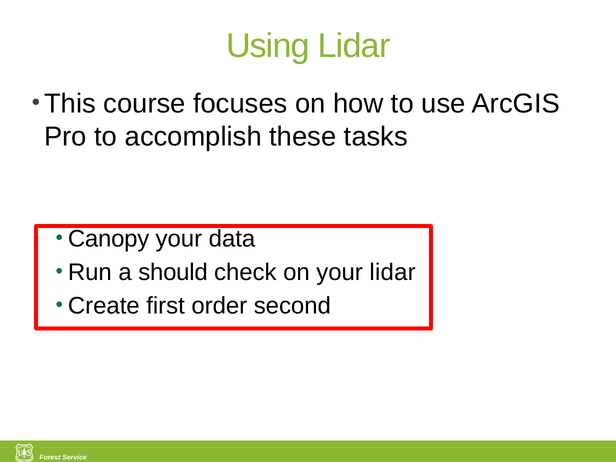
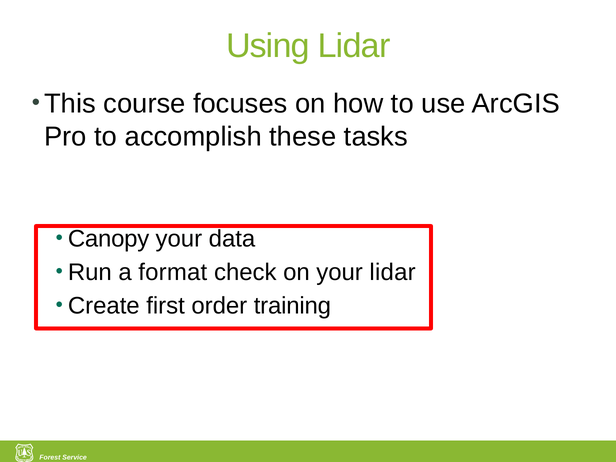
should: should -> format (173, 272)
second: second -> training (292, 306)
